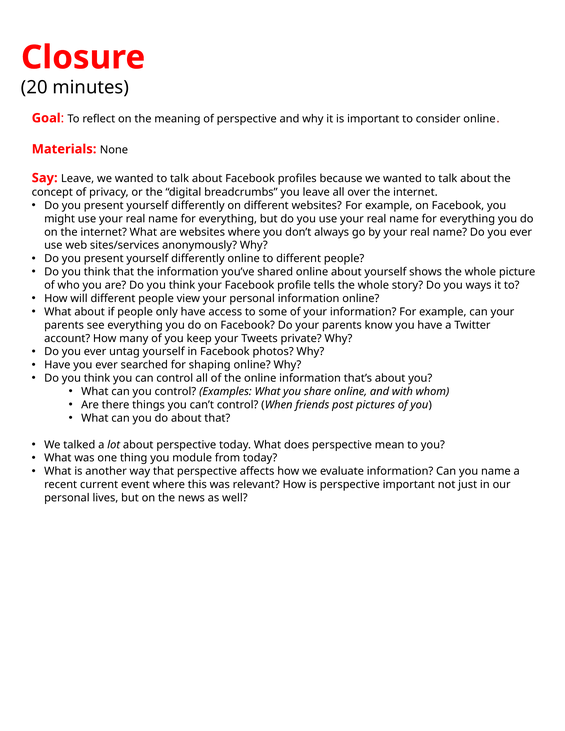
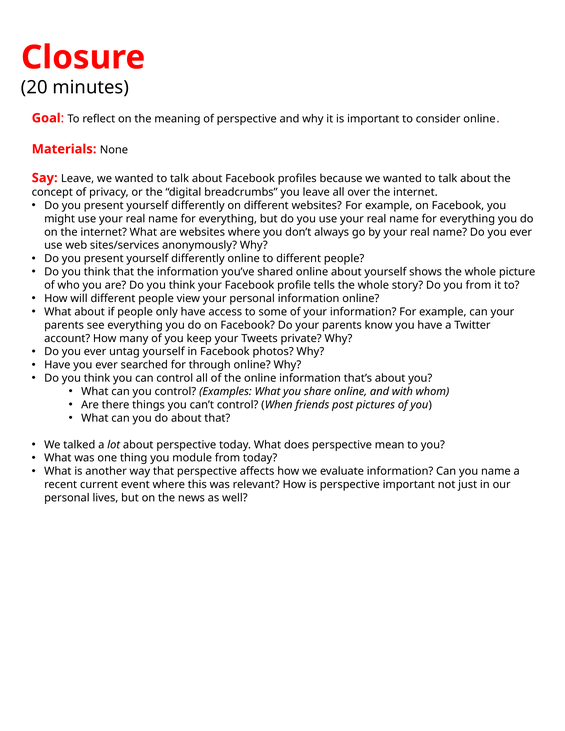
you ways: ways -> from (478, 285)
shaping: shaping -> through (210, 365)
